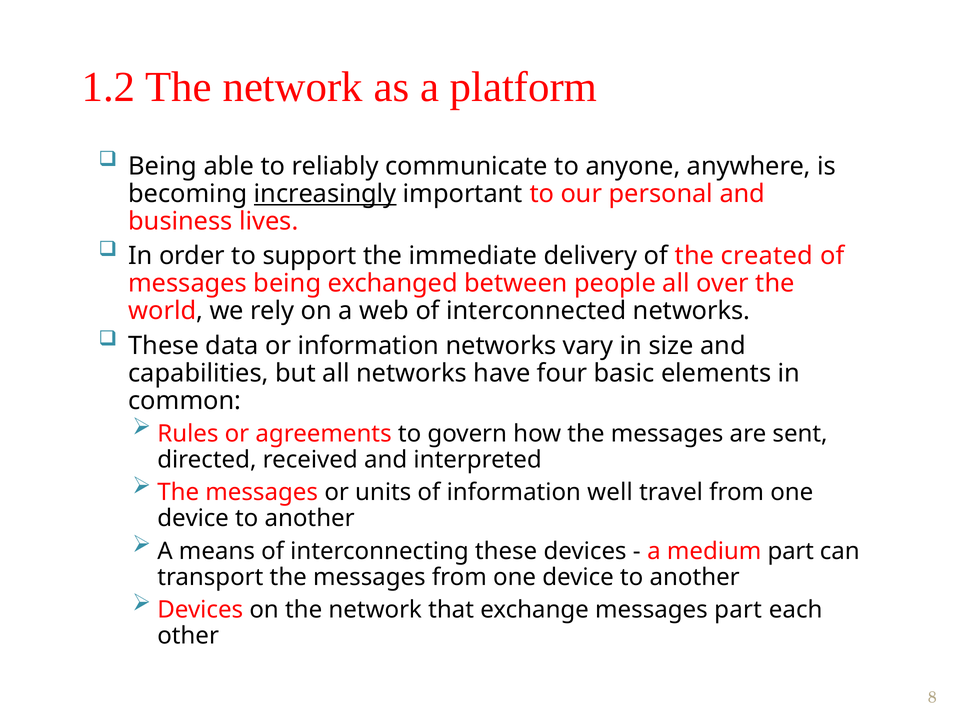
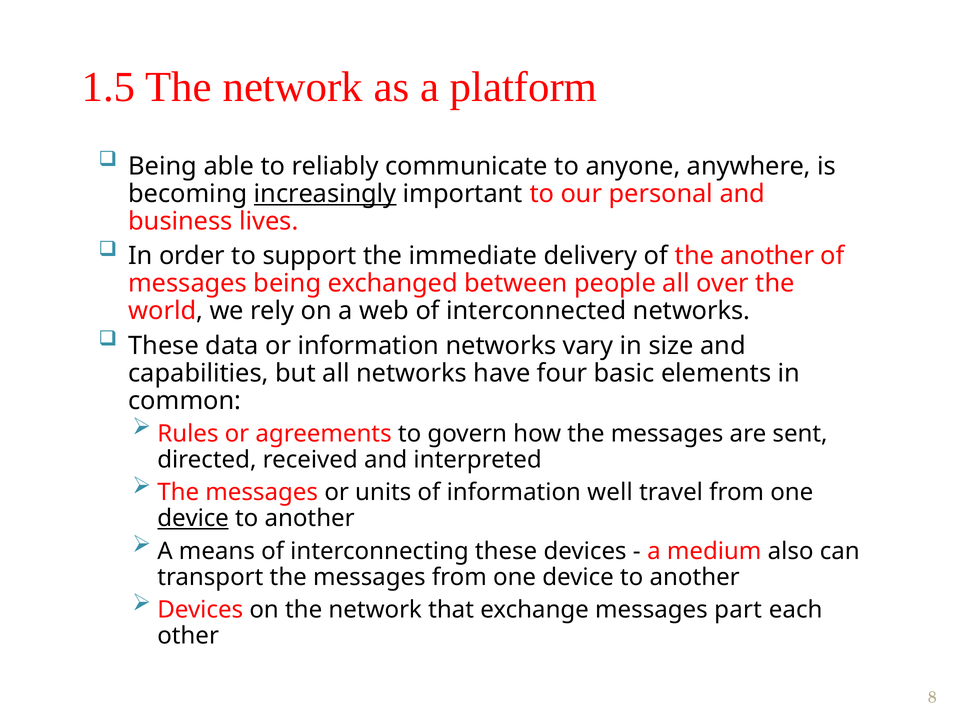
1.2: 1.2 -> 1.5 (109, 87)
the created: created -> another (767, 256)
device underline: none -> present (193, 519)
medium part: part -> also (791, 551)
